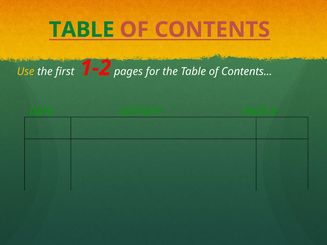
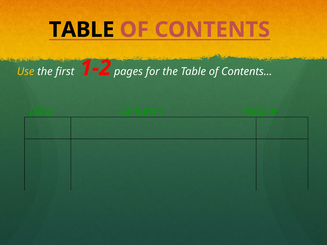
TABLE colour: green -> black (82, 30)
